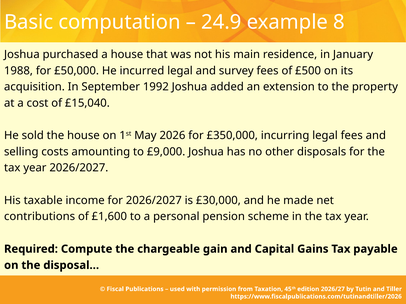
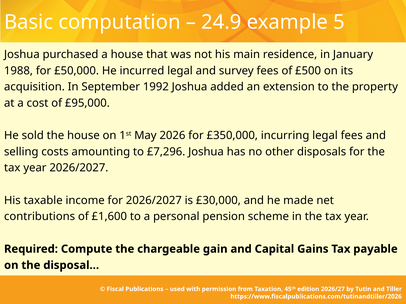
8: 8 -> 5 (339, 22)
£15,040: £15,040 -> £95,000 (87, 103)
£9,000: £9,000 -> £7,296 (166, 152)
